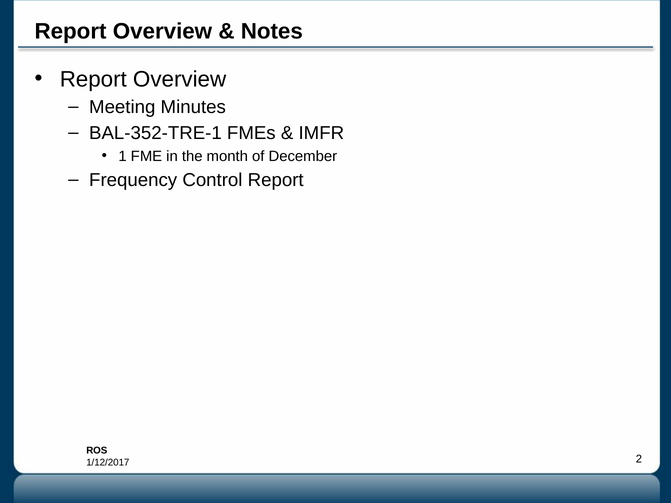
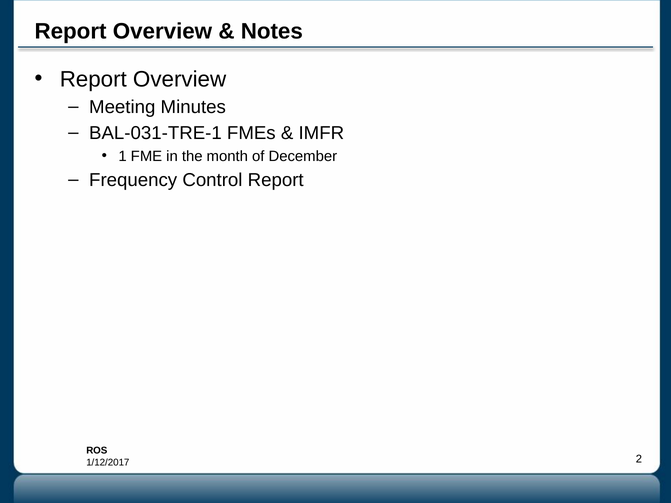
BAL-352-TRE-1: BAL-352-TRE-1 -> BAL-031-TRE-1 (155, 133)
